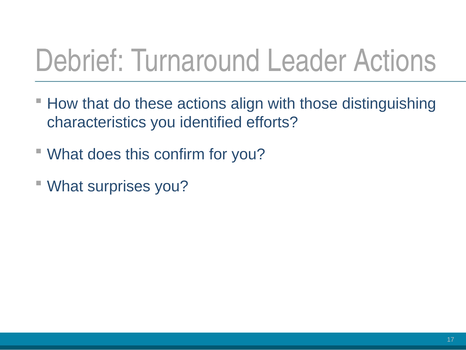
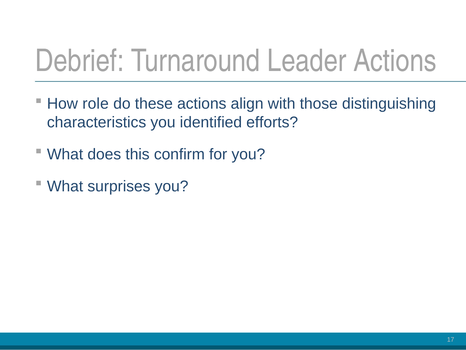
that: that -> role (96, 104)
